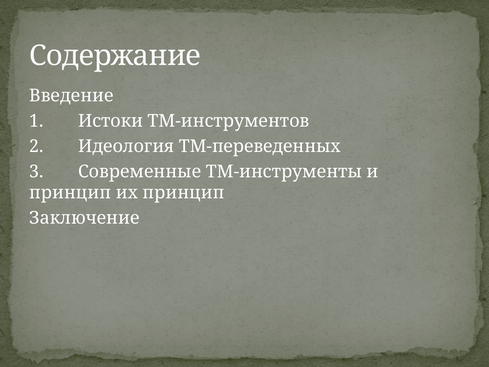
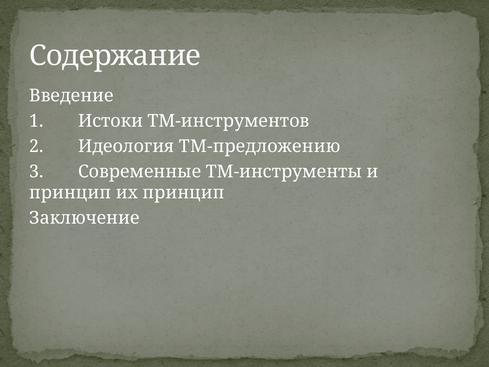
ТМ-переведенных: ТМ-переведенных -> ТМ-предложению (260, 146)
